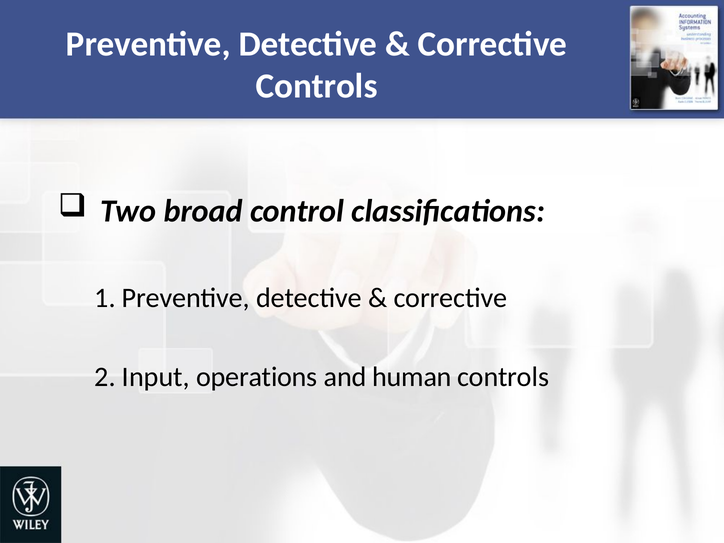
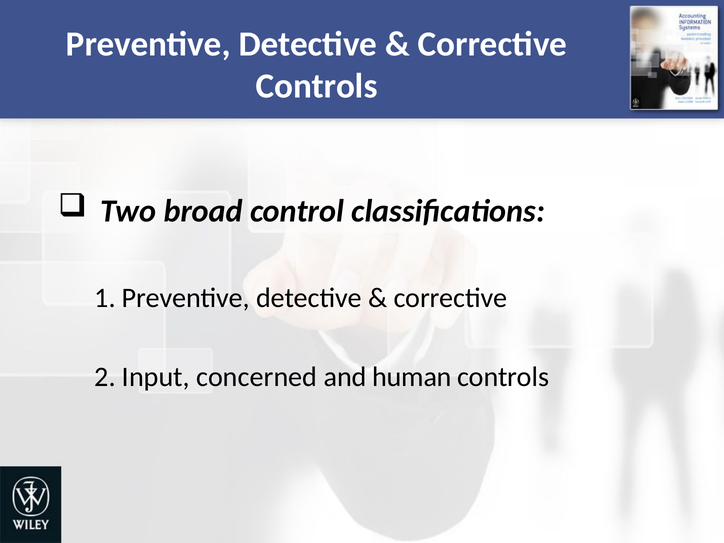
operations: operations -> concerned (257, 377)
